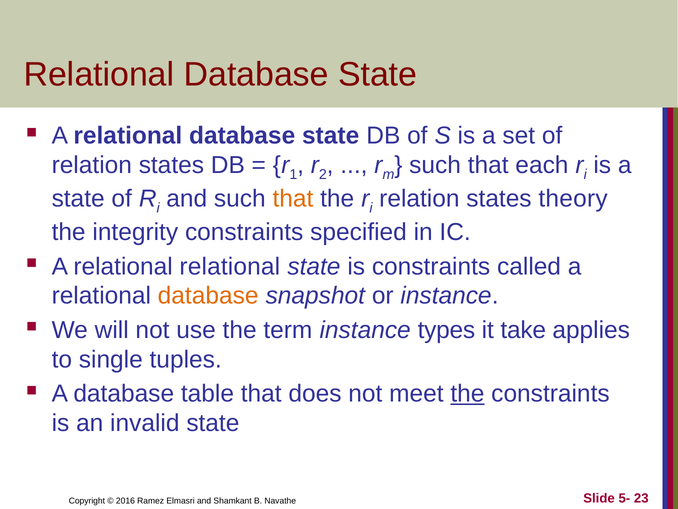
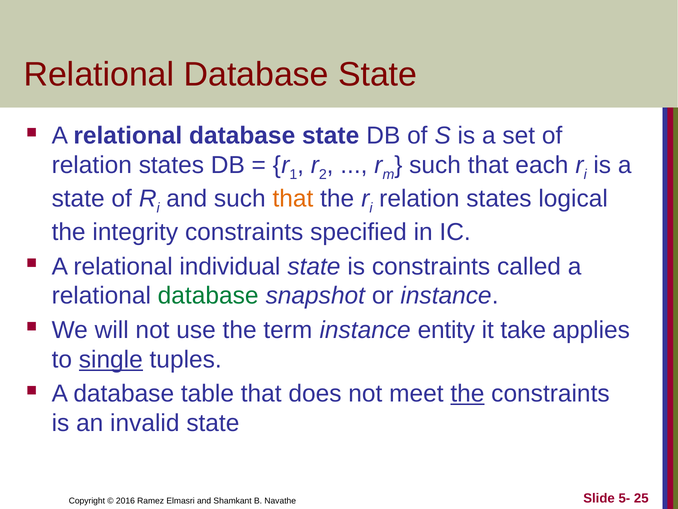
theory: theory -> logical (573, 199)
relational relational: relational -> individual (230, 266)
database colour: orange -> green (208, 296)
types: types -> entity (446, 330)
single underline: none -> present (111, 359)
23: 23 -> 25 (641, 498)
